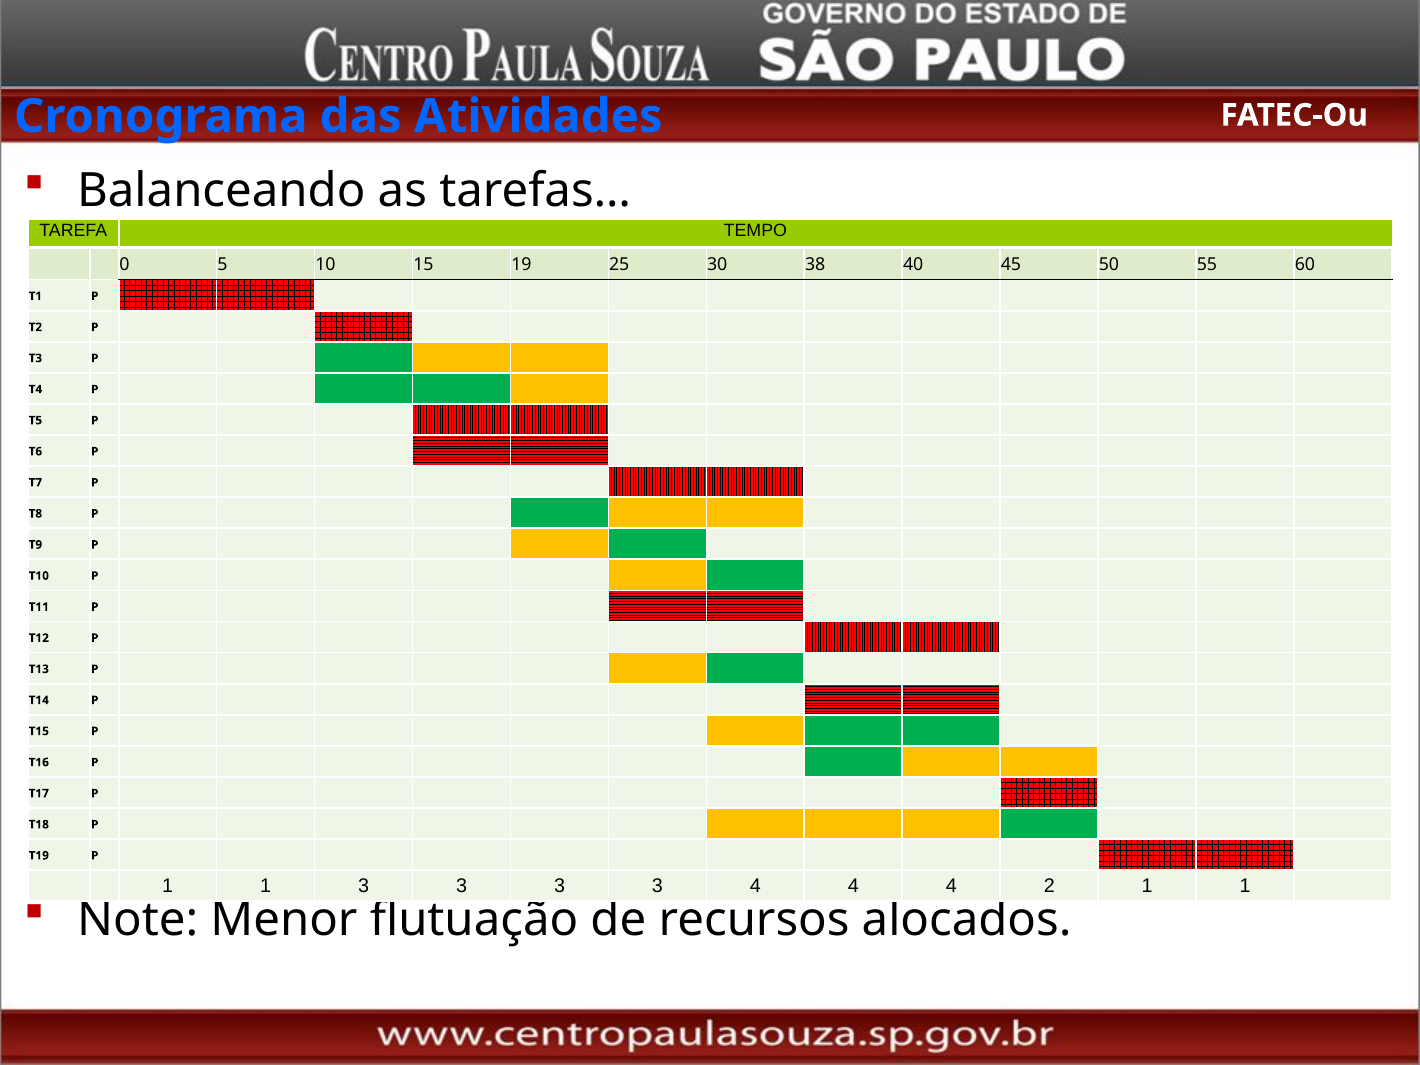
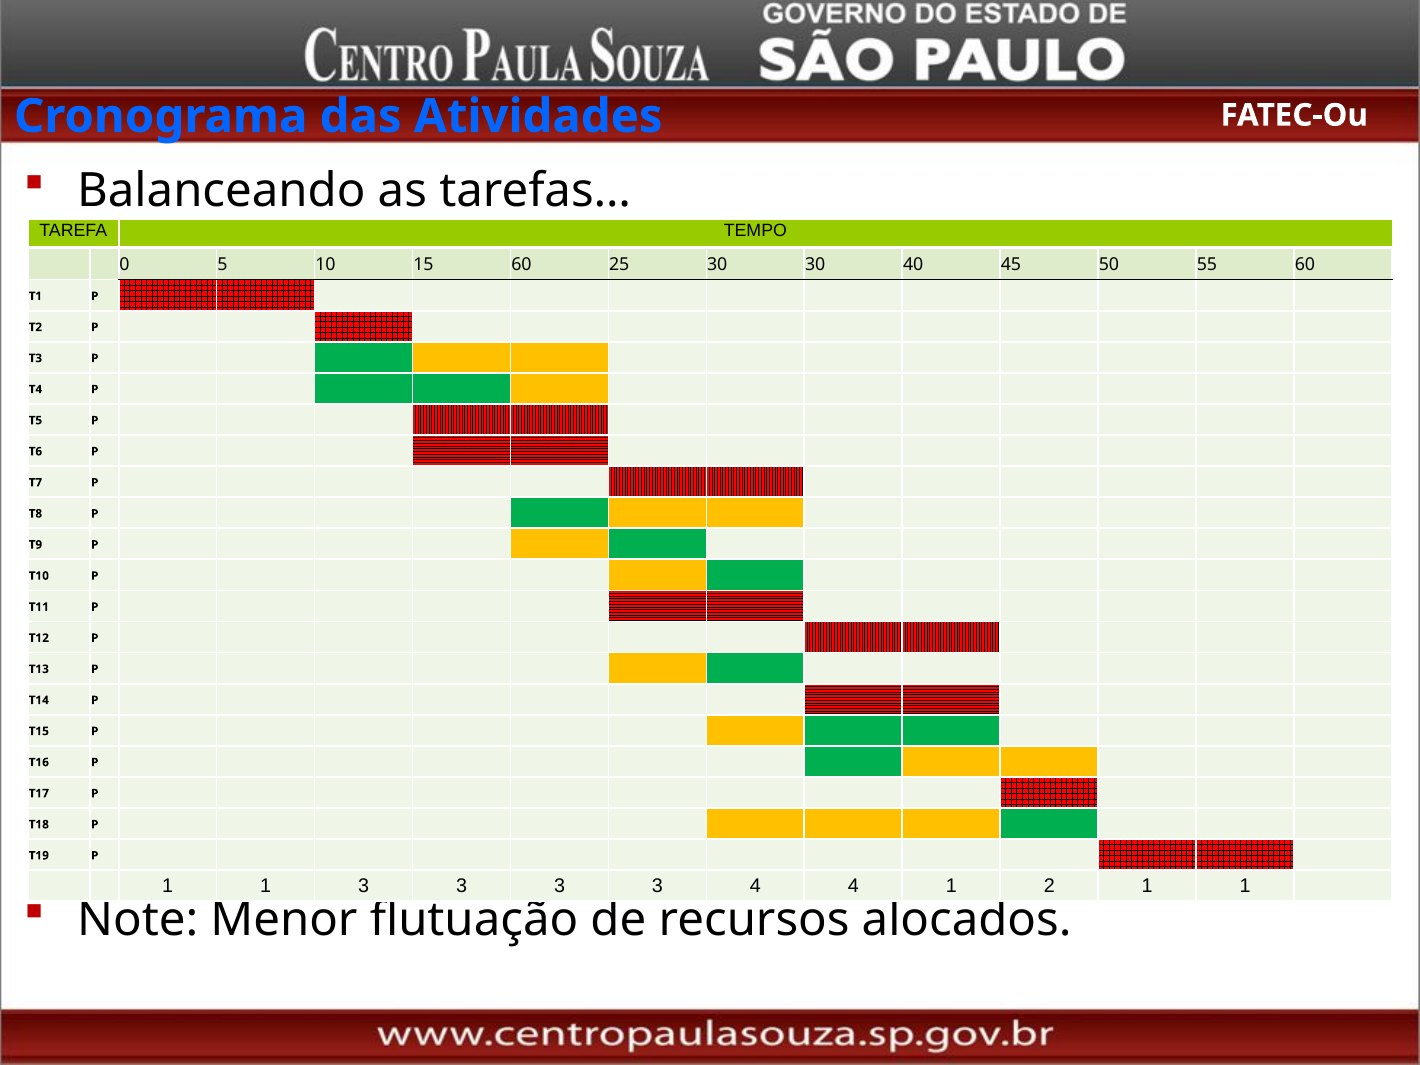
15 19: 19 -> 60 (521, 265)
30 38: 38 -> 30 (815, 265)
4 4 4: 4 -> 1 (951, 886)
